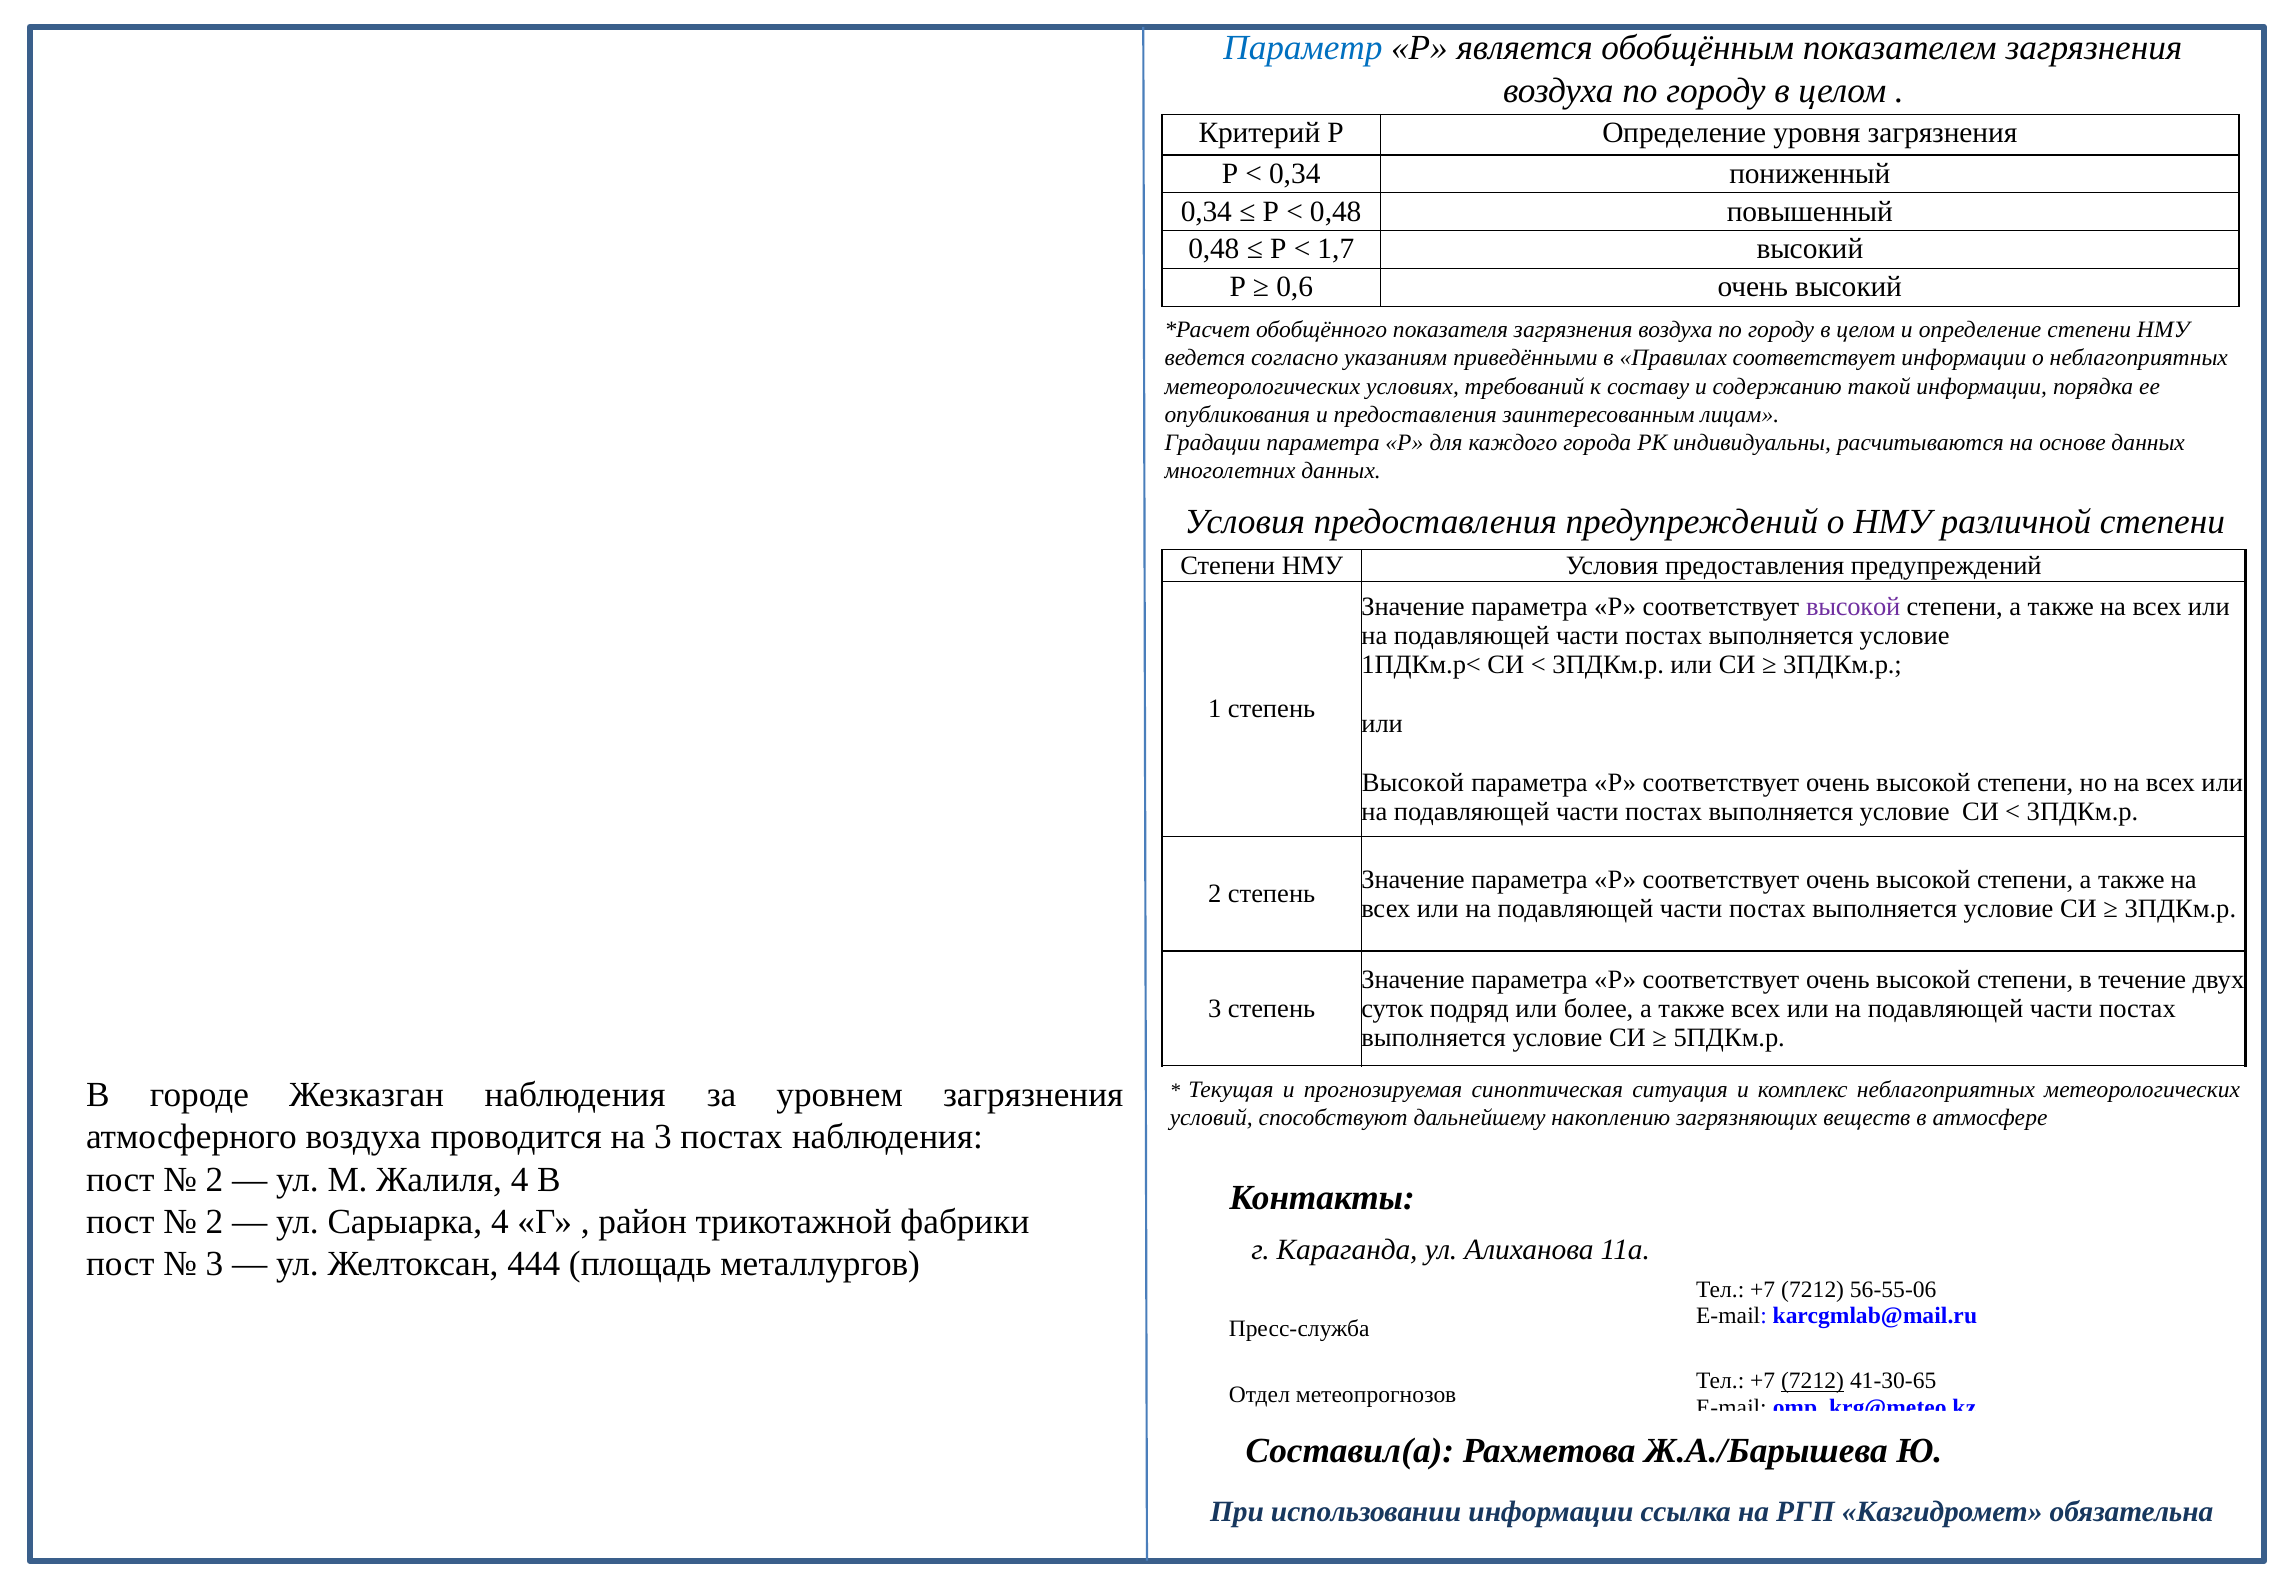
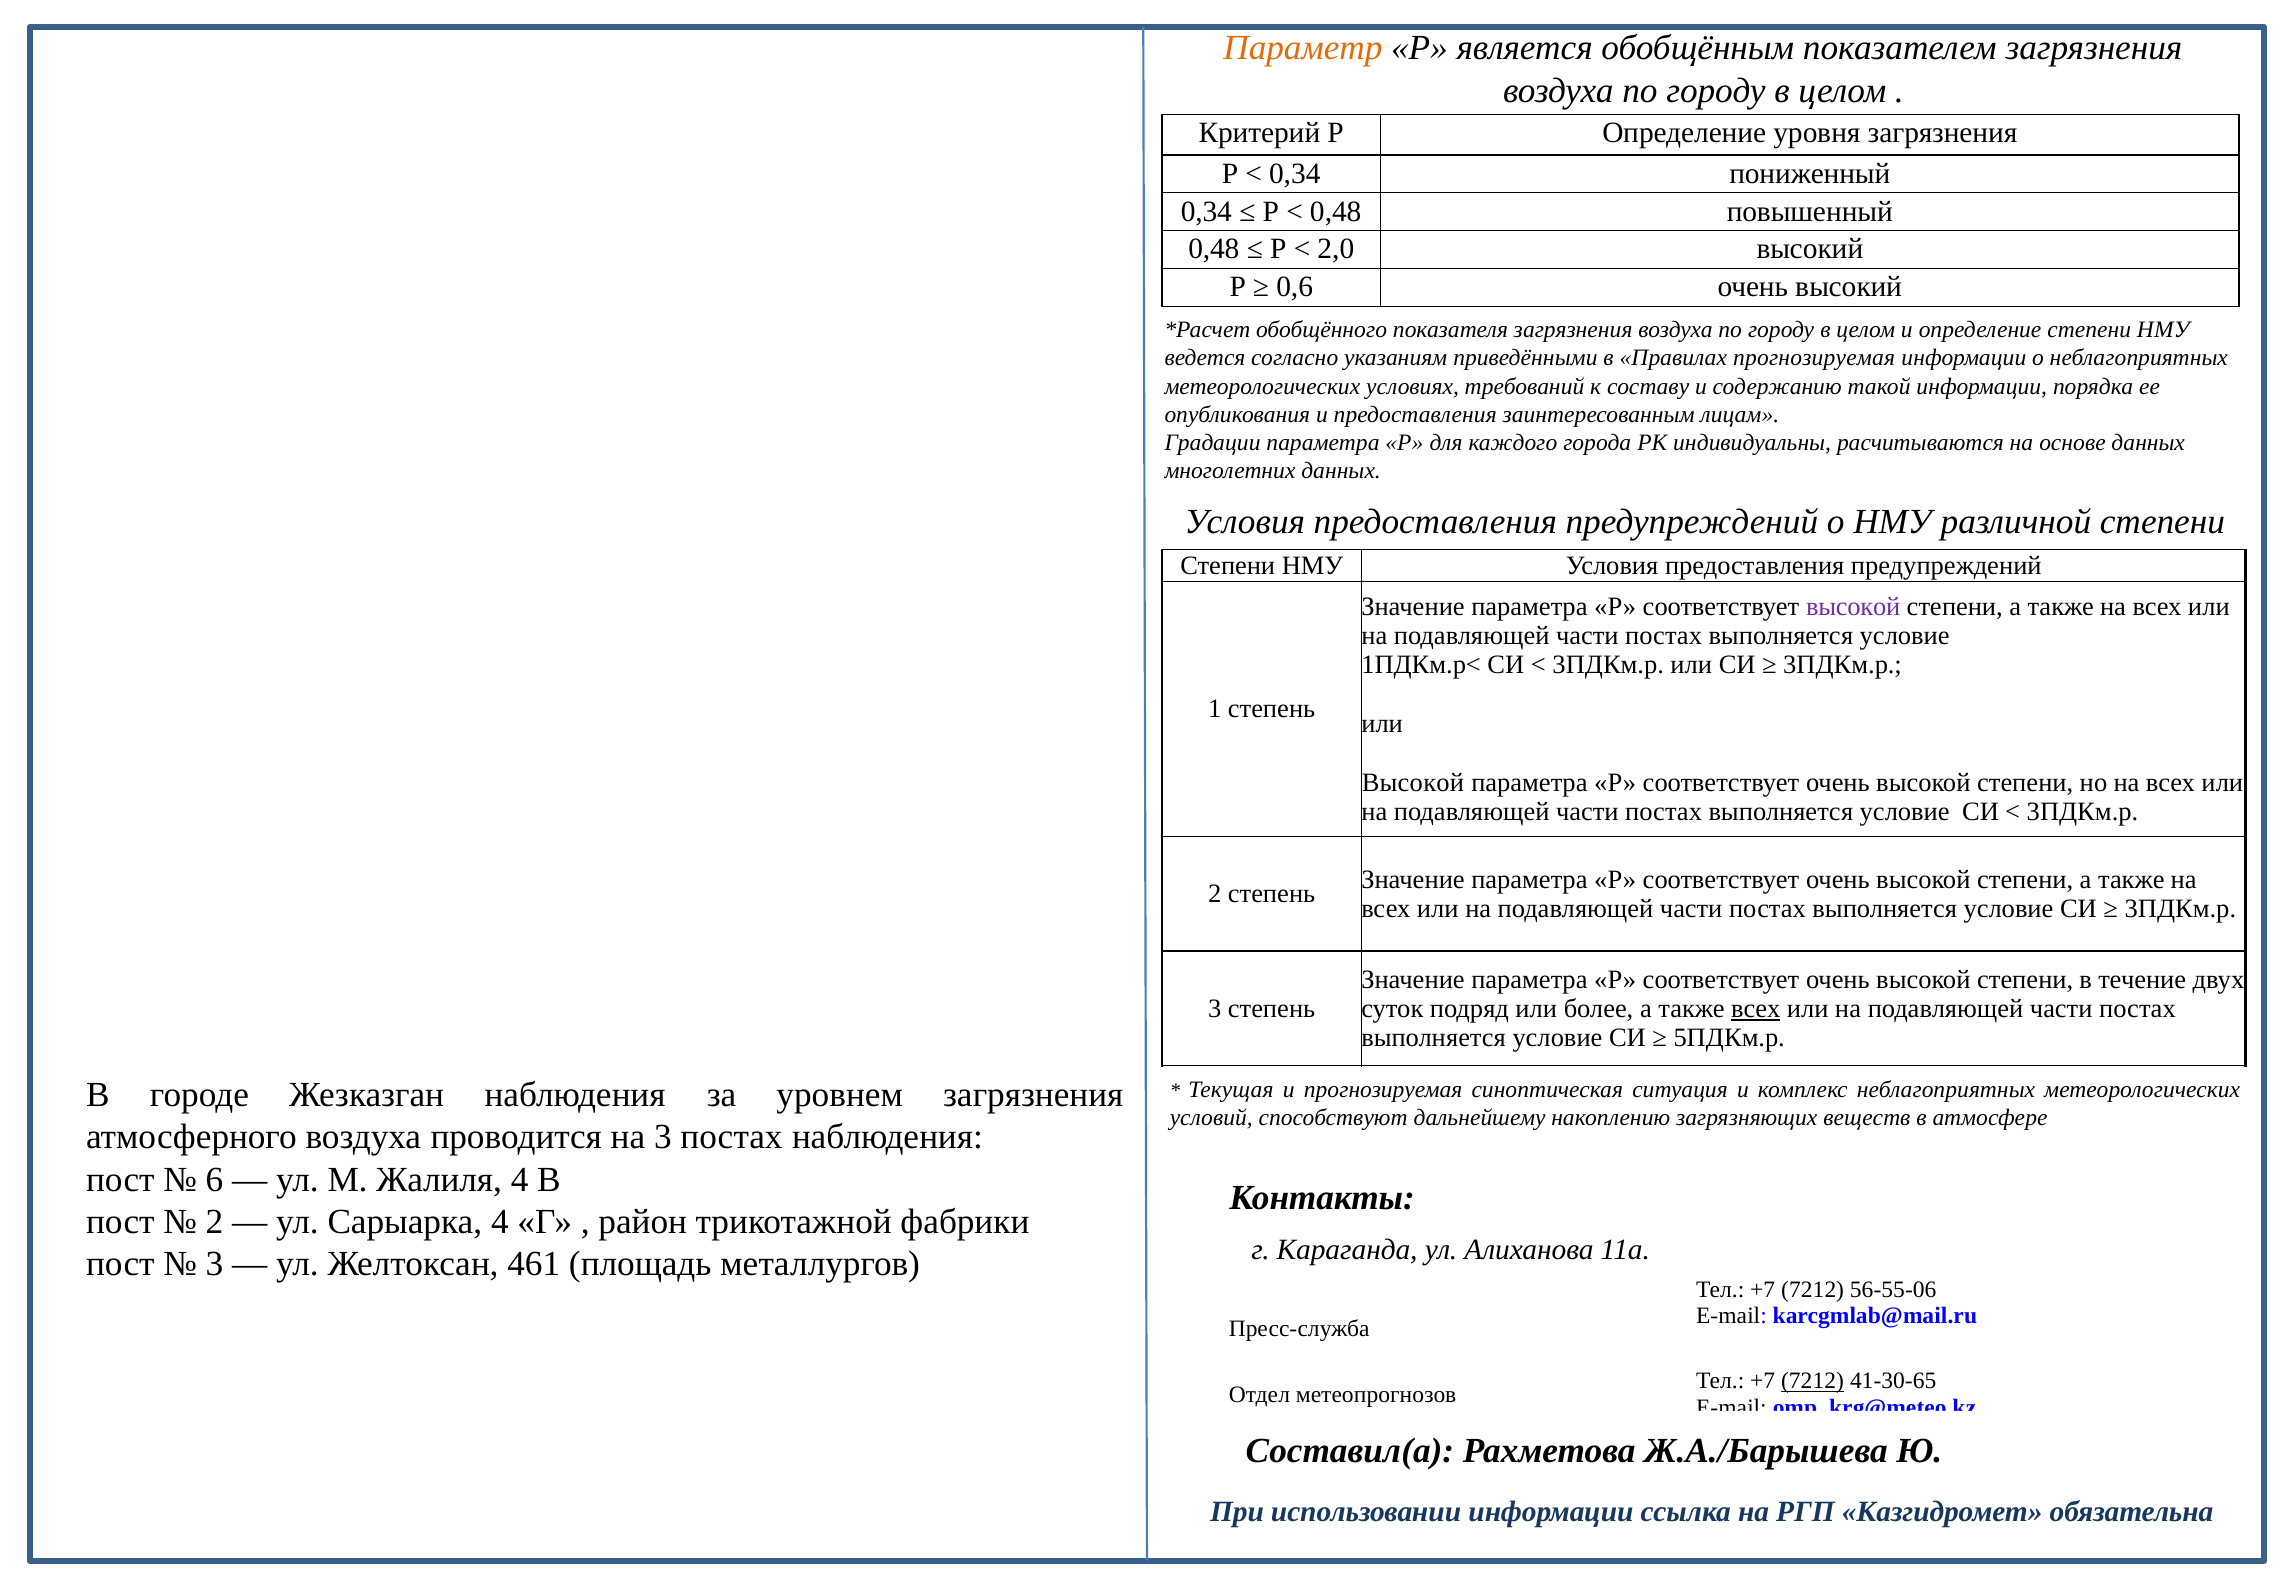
Параметр colour: blue -> orange (1303, 48)
1,7: 1,7 -> 2,0 (1336, 249)
Правилах соответствует: соответствует -> прогнозируемая (1814, 358)
всех underline: none -> present (1756, 1009)
2: 2 -> 6 (214, 1180)
444: 444 -> 461 (534, 1264)
